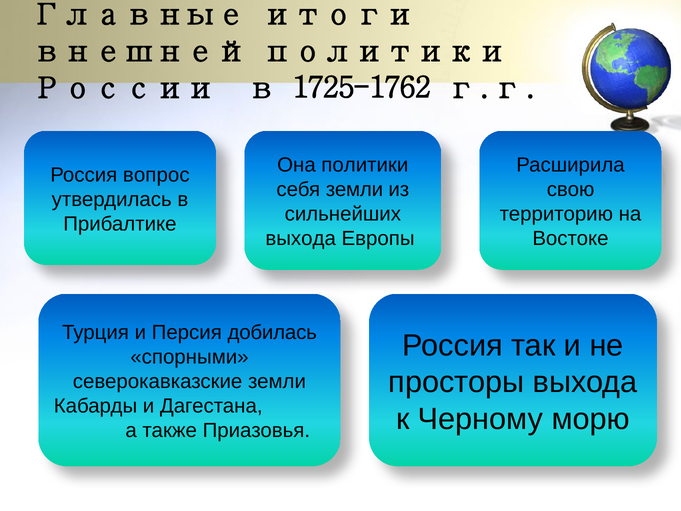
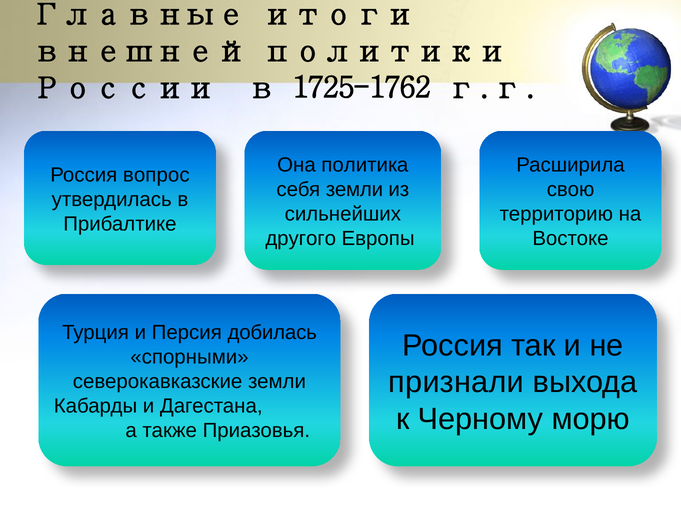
Она политики: политики -> политика (365, 165)
выхода: выхода -> другого (301, 239)
просторы: просторы -> признали (456, 382)
